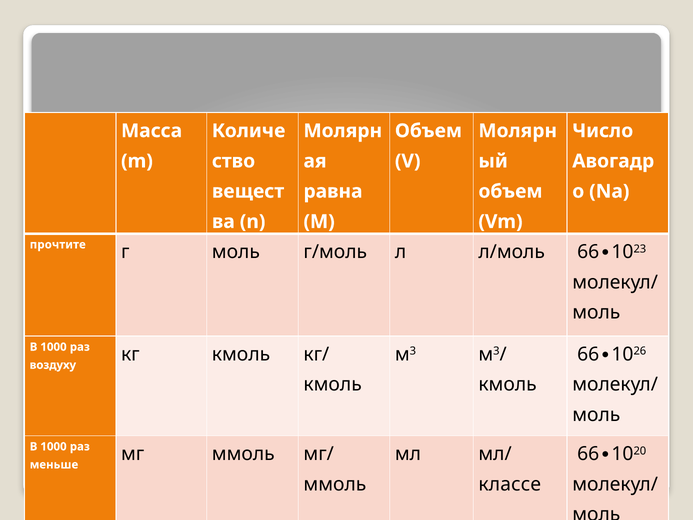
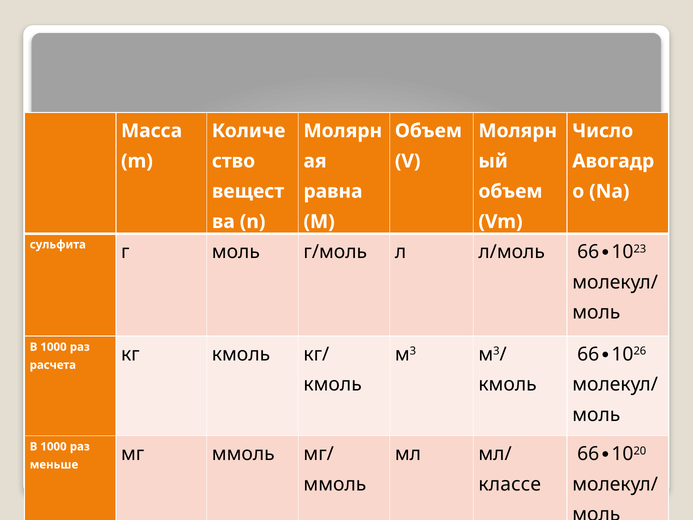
прочтите: прочтите -> сульфита (58, 244)
воздуху: воздуху -> расчета (53, 365)
